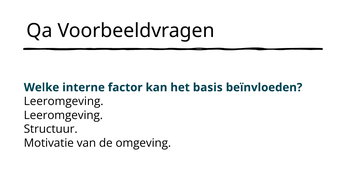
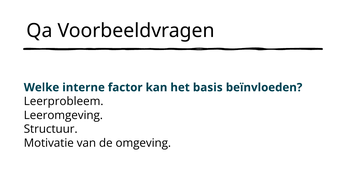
Leeromgeving: Leeromgeving -> Leerprobleem (64, 101)
